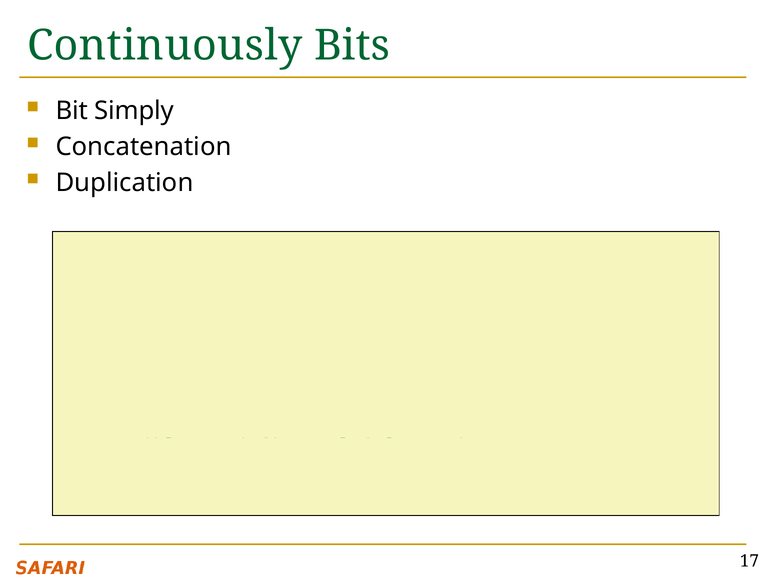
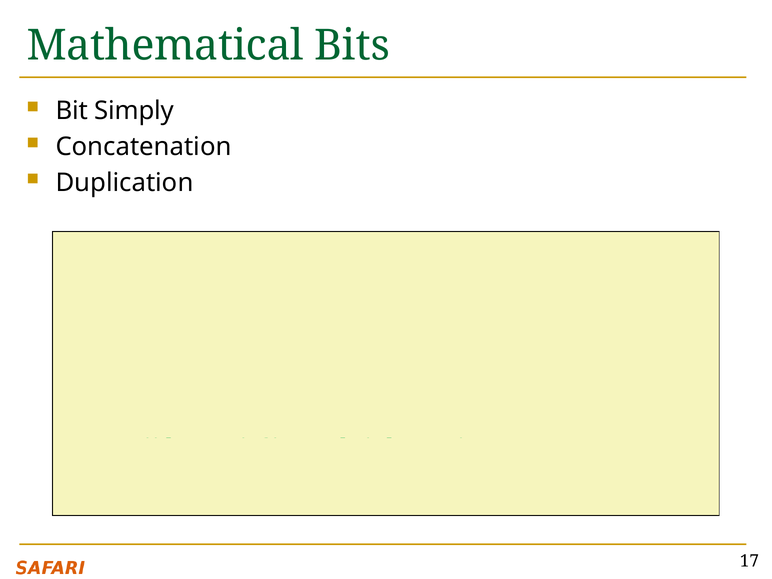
Continuously: Continuously -> Mathematical (165, 45)
